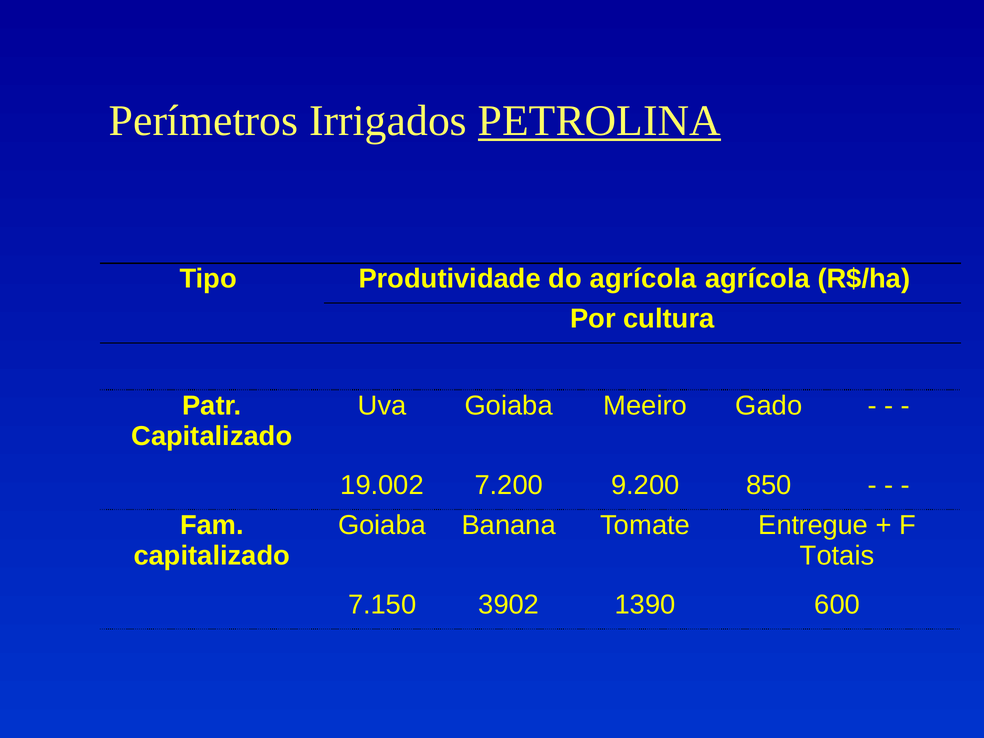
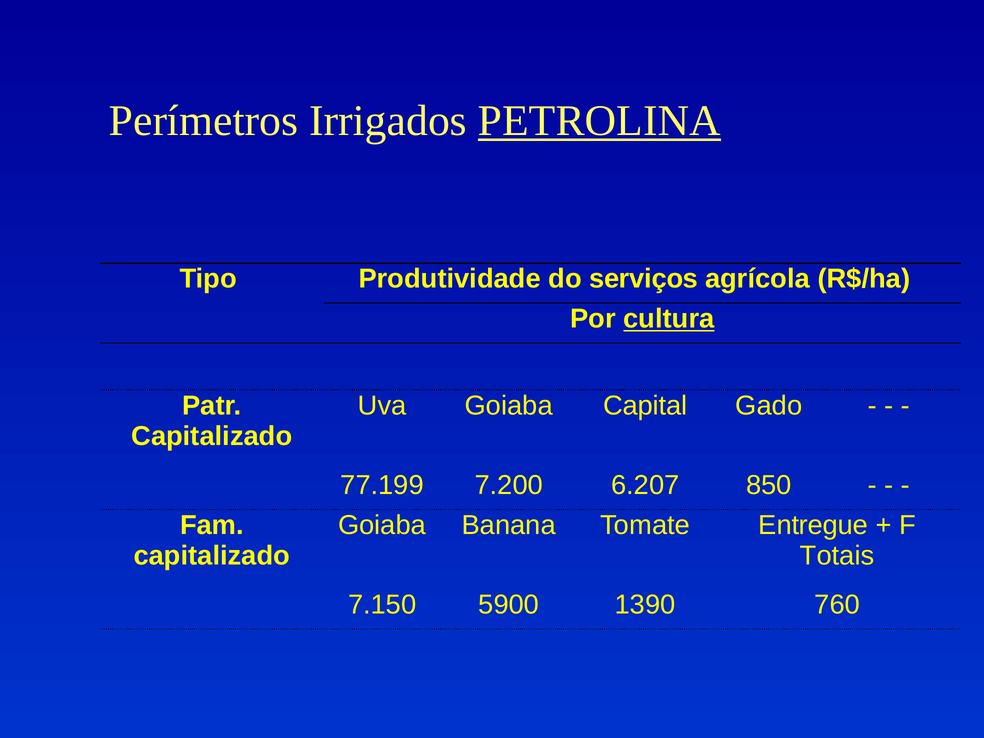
do agrícola: agrícola -> serviços (644, 279)
cultura underline: none -> present (669, 319)
Meeiro: Meeiro -> Capital (645, 405)
19.002: 19.002 -> 77.199 (382, 485)
9.200: 9.200 -> 6.207 (645, 485)
3902: 3902 -> 5900 (509, 605)
600: 600 -> 760 (837, 605)
